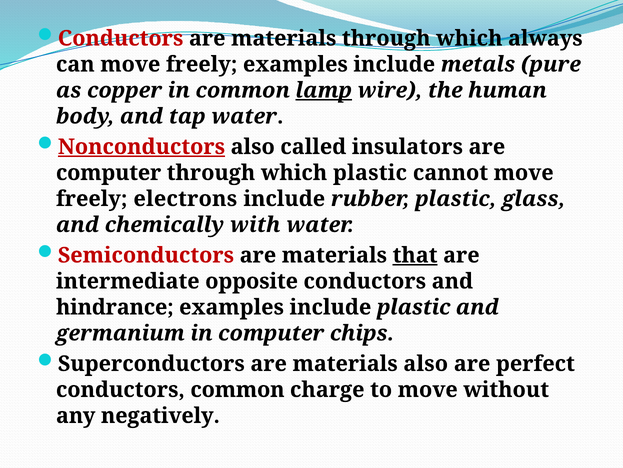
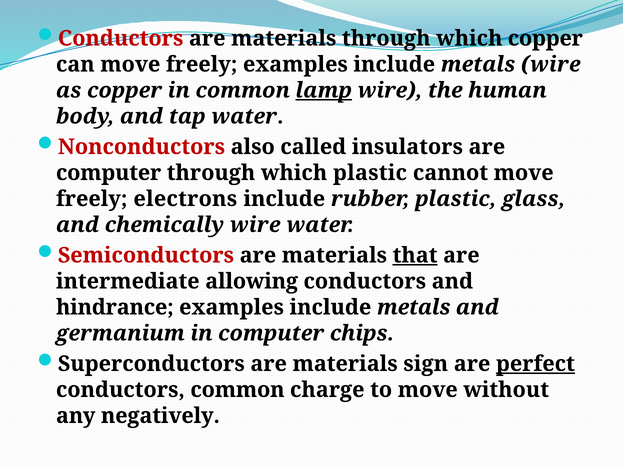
which always: always -> copper (545, 38)
metals pure: pure -> wire (551, 64)
Nonconductors underline: present -> none (141, 147)
chemically with: with -> wire (255, 224)
opposite: opposite -> allowing (252, 281)
plastic: plastic -> metals (414, 307)
materials also: also -> sign (426, 363)
perfect underline: none -> present (535, 363)
